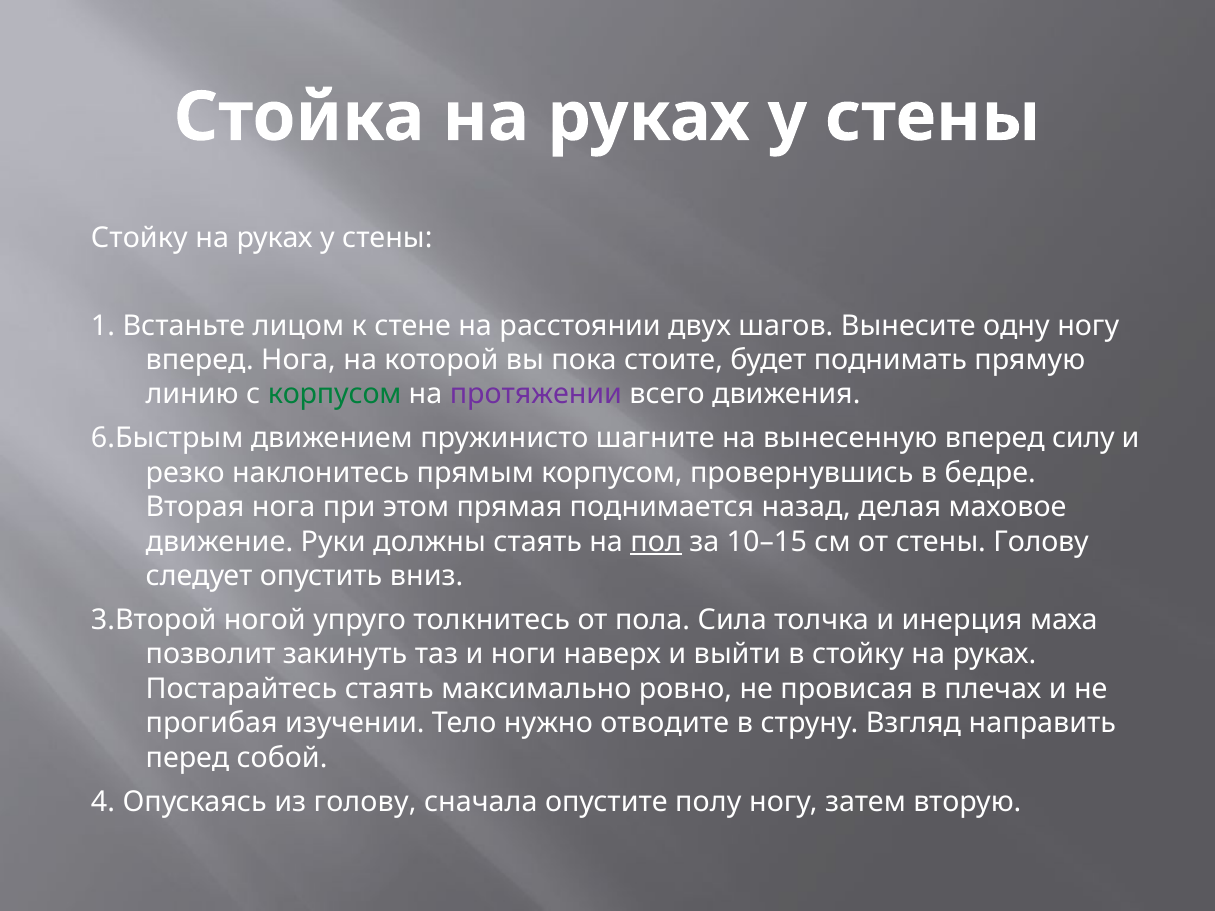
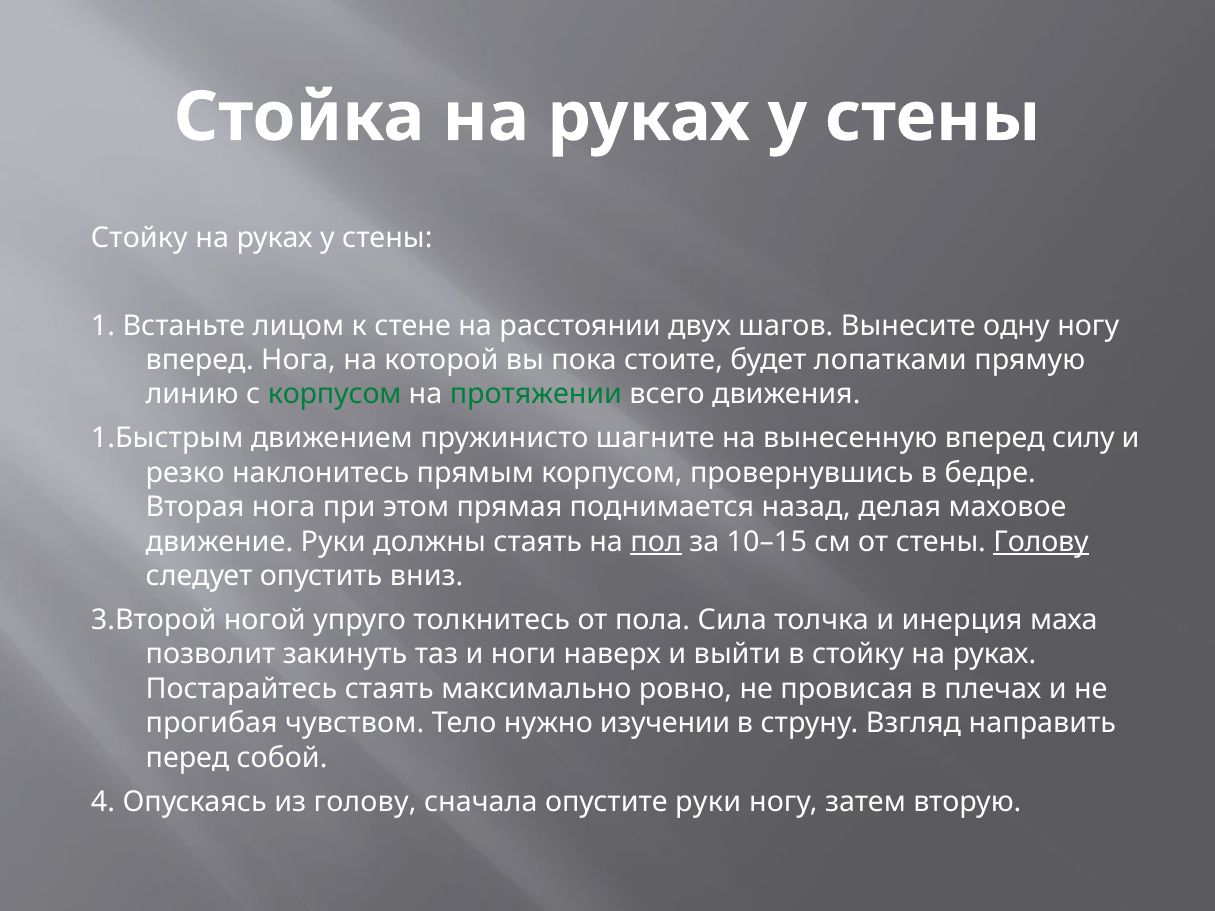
поднимать: поднимать -> лопатками (890, 360)
протяжении colour: purple -> green (536, 395)
6.Быстрым: 6.Быстрым -> 1.Быстрым (167, 438)
Голову underline: none -> present (1041, 542)
изучении: изучении -> чувством (355, 723)
отводите: отводите -> изучении (665, 723)
опустите полу: полу -> руки (708, 802)
